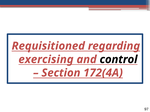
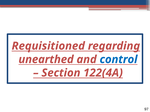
exercising: exercising -> unearthed (46, 60)
control colour: black -> blue (119, 60)
172(4A: 172(4A -> 122(4A (103, 73)
